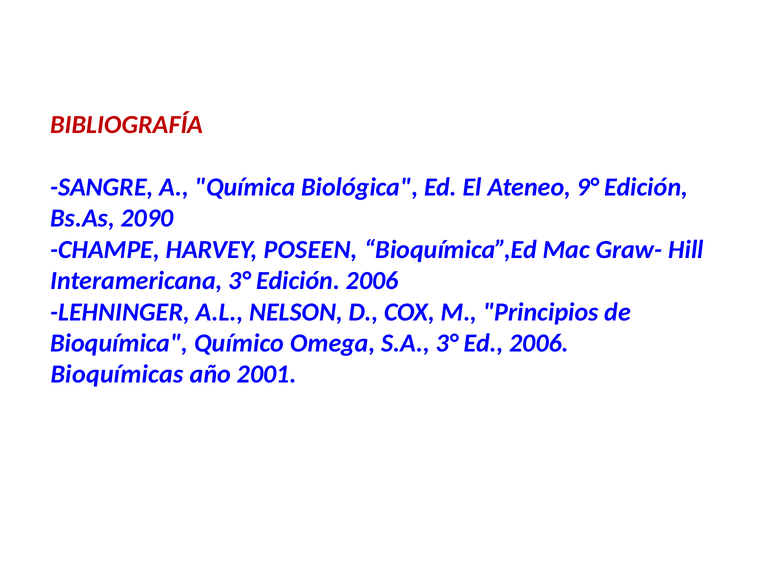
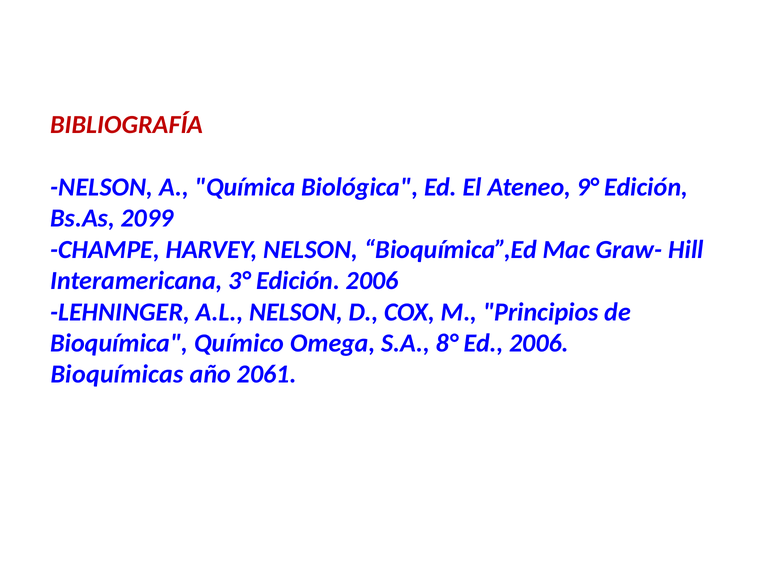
SANGRE: SANGRE -> NELSON (102, 187)
2090: 2090 -> 2099 (147, 218)
HARVEY POSEEN: POSEEN -> NELSON (311, 250)
S.A 3°: 3° -> 8° (447, 343)
2001: 2001 -> 2061 (267, 374)
